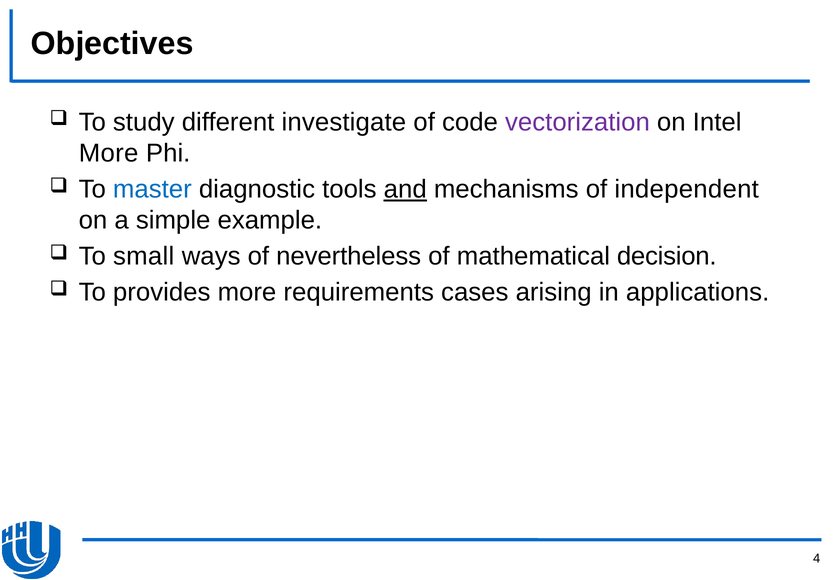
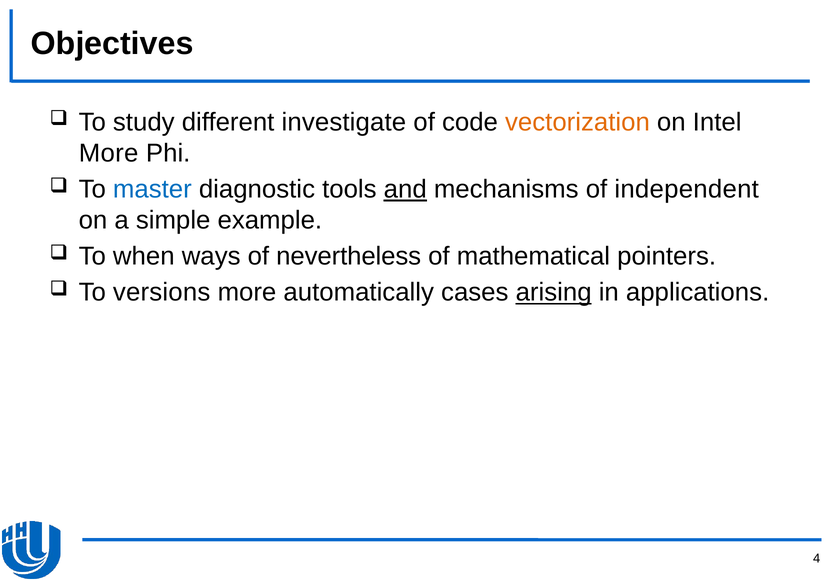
vectorization colour: purple -> orange (577, 122)
small: small -> when (144, 256)
decision: decision -> pointers (667, 256)
provides: provides -> versions (162, 293)
requirements: requirements -> automatically (359, 293)
arising underline: none -> present (554, 293)
